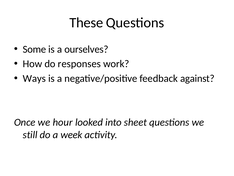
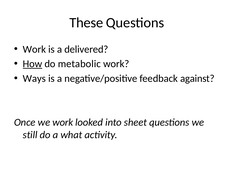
Some: Some -> Work (34, 49)
ourselves: ourselves -> delivered (86, 49)
How underline: none -> present (33, 64)
responses: responses -> metabolic (79, 64)
we hour: hour -> work (63, 122)
week: week -> what (71, 134)
